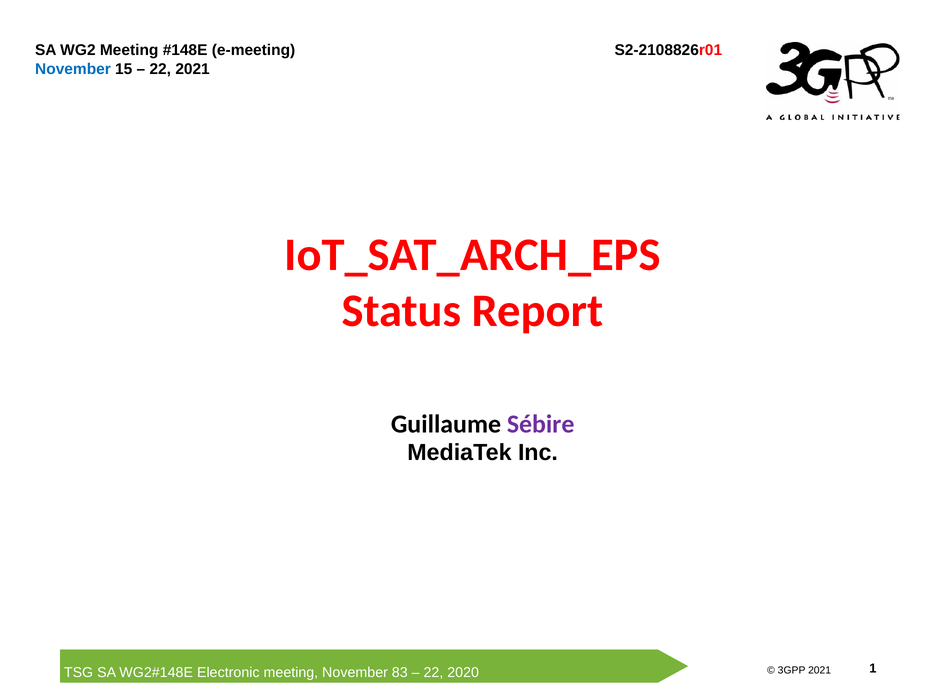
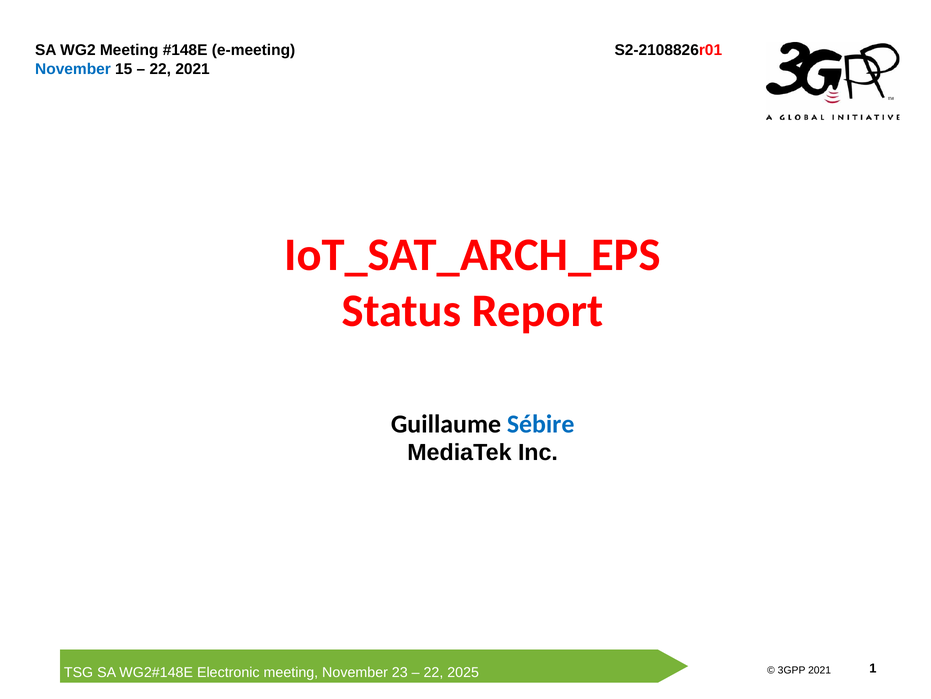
Sébire colour: purple -> blue (541, 424)
83: 83 -> 23 (400, 672)
2020: 2020 -> 2025 (463, 672)
